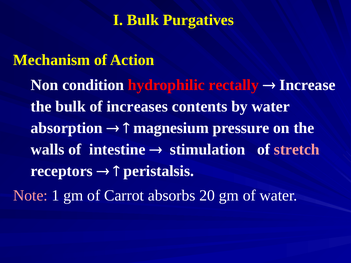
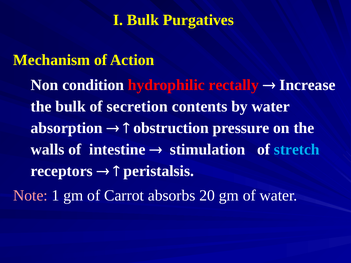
increases: increases -> secretion (137, 106)
magnesium: magnesium -> obstruction (171, 128)
stretch colour: pink -> light blue (297, 150)
